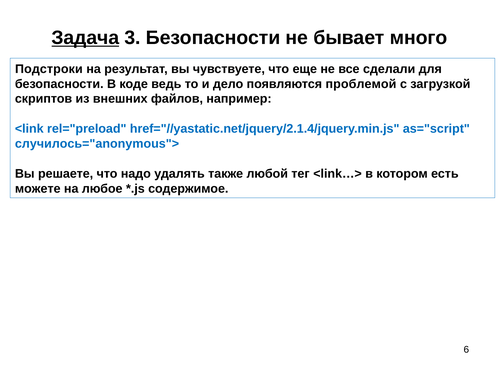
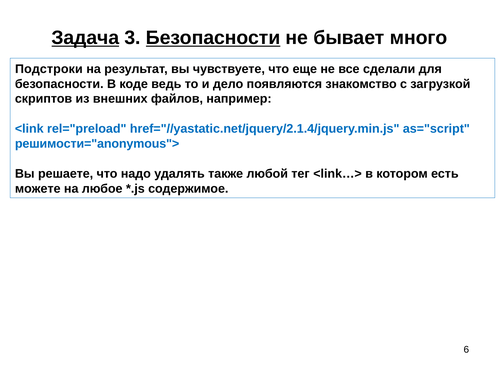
Безопасности underline: none -> present (213, 38)
проблемой: проблемой -> знакомство (361, 84)
случилось="anonymous">: случилось="anonymous"> -> решимости="anonymous"> (97, 144)
